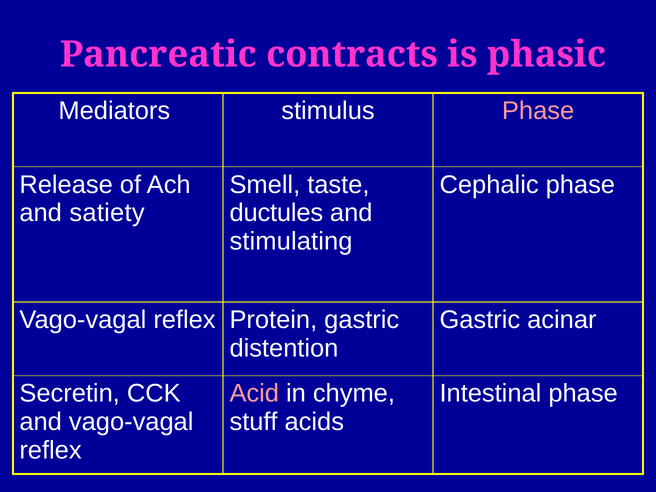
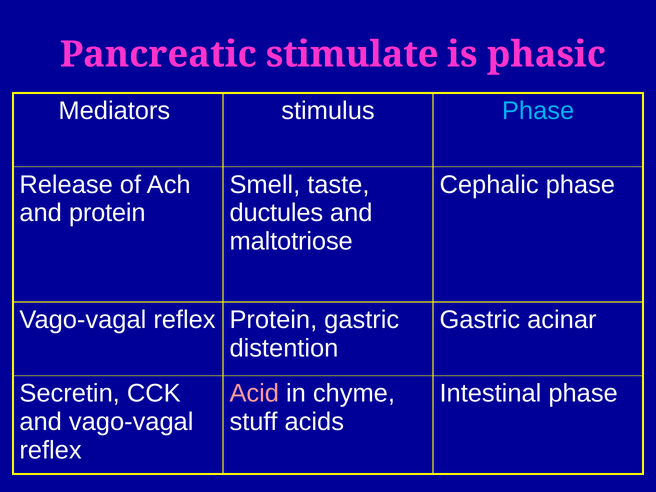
contracts: contracts -> stimulate (352, 54)
Phase colour: pink -> light blue (538, 111)
and satiety: satiety -> protein (107, 213)
stimulating: stimulating -> maltotriose (291, 242)
